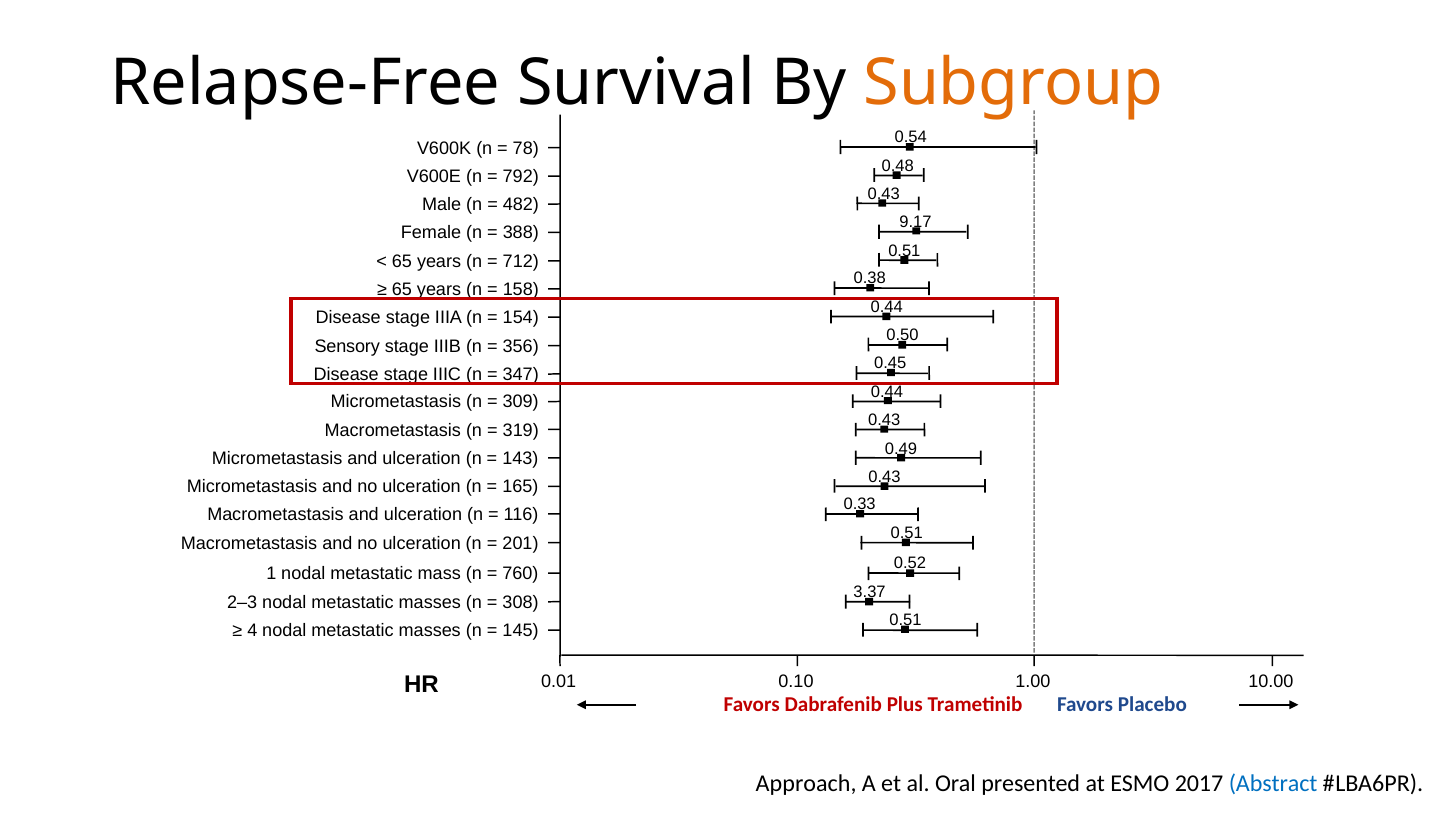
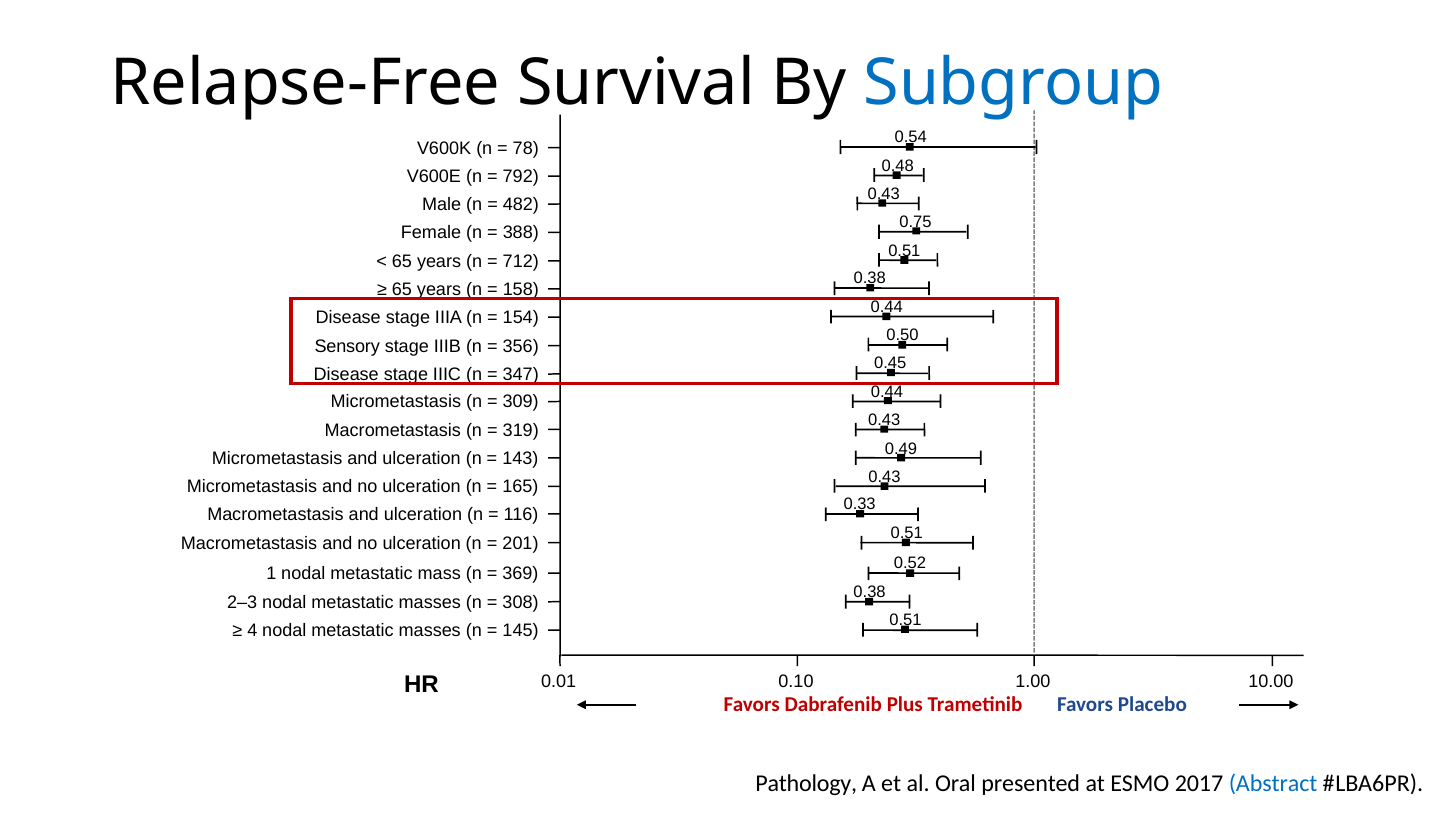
Subgroup colour: orange -> blue (1014, 83)
9.17: 9.17 -> 0.75 (915, 222)
760: 760 -> 369 (520, 574)
3.37: 3.37 -> 0.38 (870, 592)
Approach: Approach -> Pathology (806, 783)
